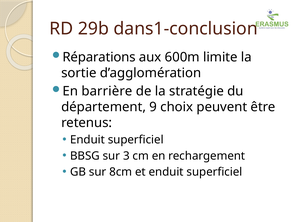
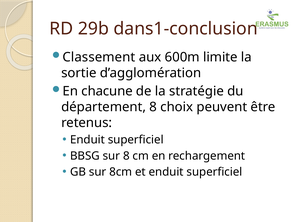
Réparations: Réparations -> Classement (99, 57)
barrière: barrière -> chacune (107, 91)
département 9: 9 -> 8 (153, 107)
sur 3: 3 -> 8 (126, 156)
